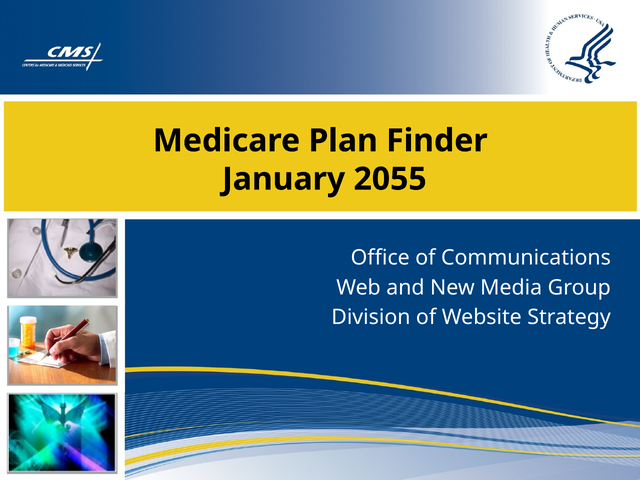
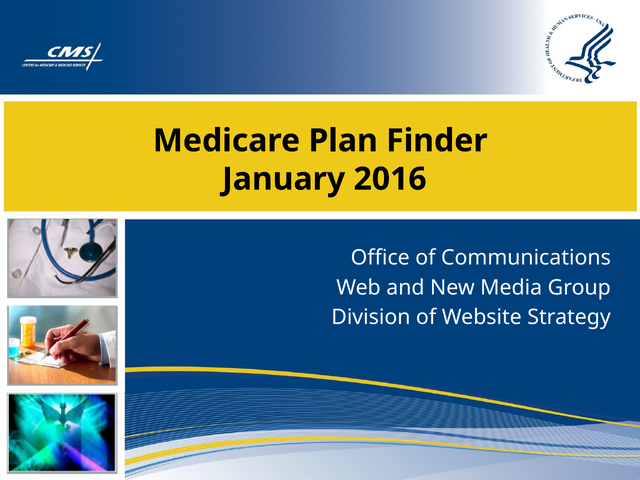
2055: 2055 -> 2016 (390, 179)
